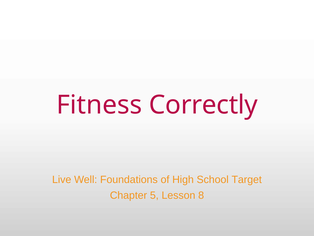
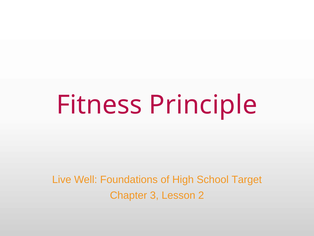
Correctly: Correctly -> Principle (203, 105)
5: 5 -> 3 (154, 195)
8: 8 -> 2 (201, 195)
